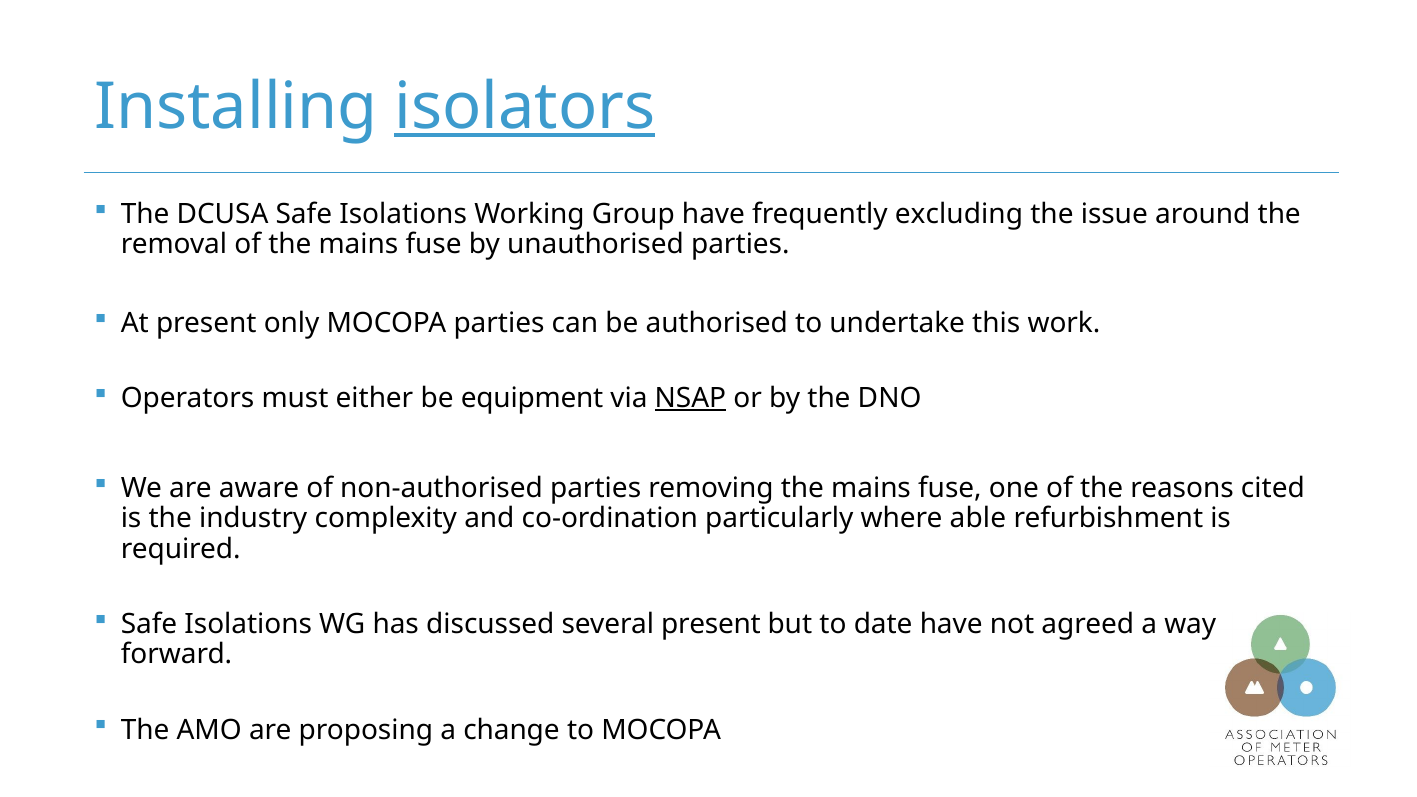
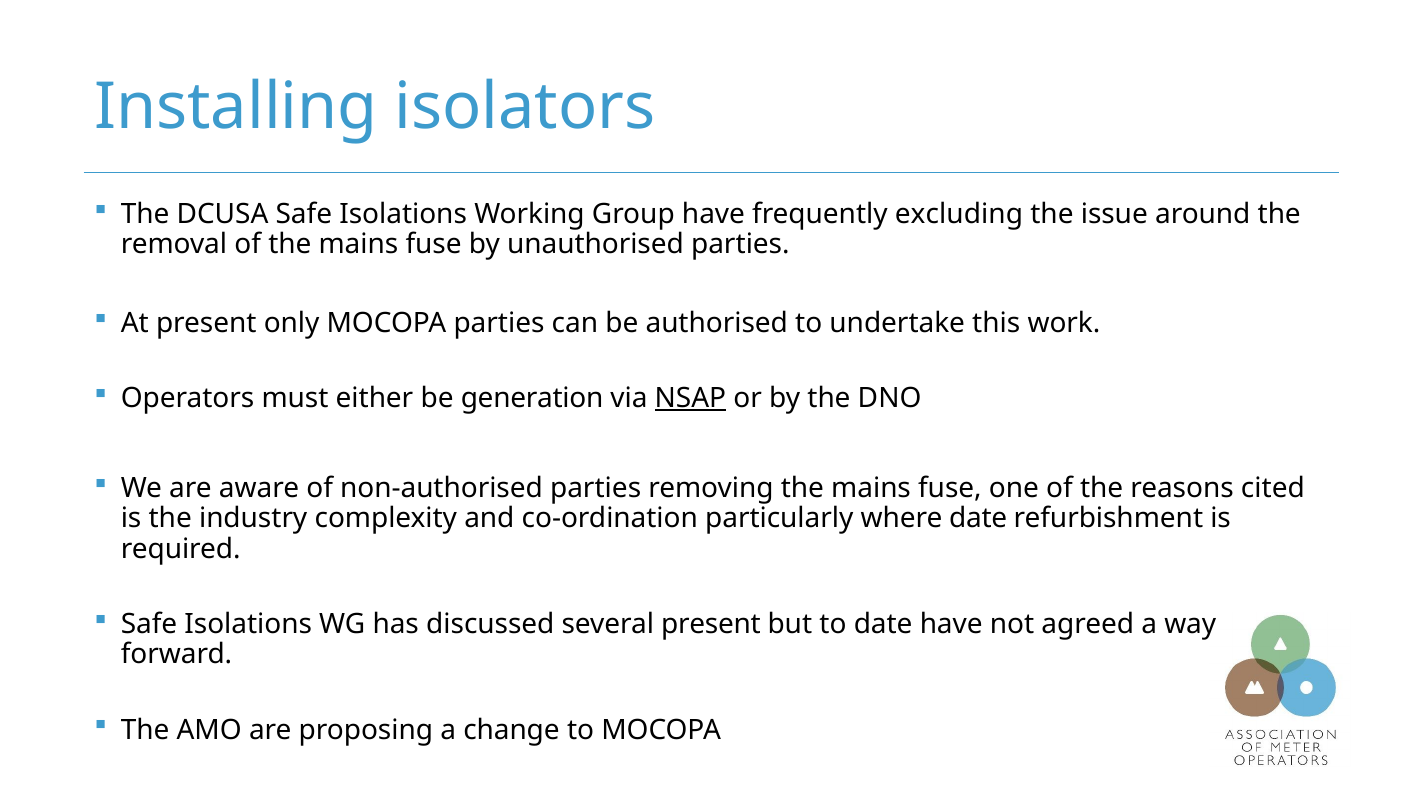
isolators underline: present -> none (525, 107)
equipment: equipment -> generation (532, 398)
where able: able -> date (978, 519)
